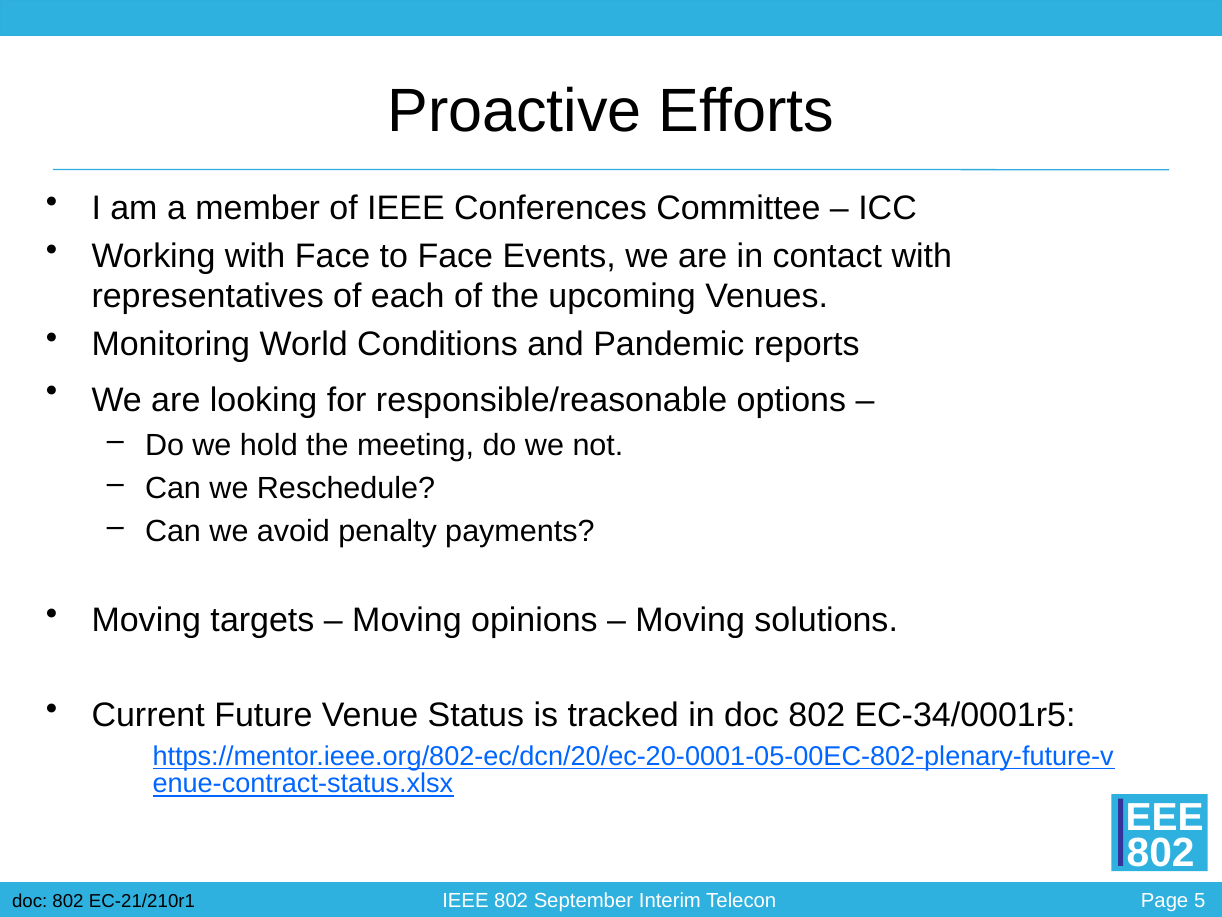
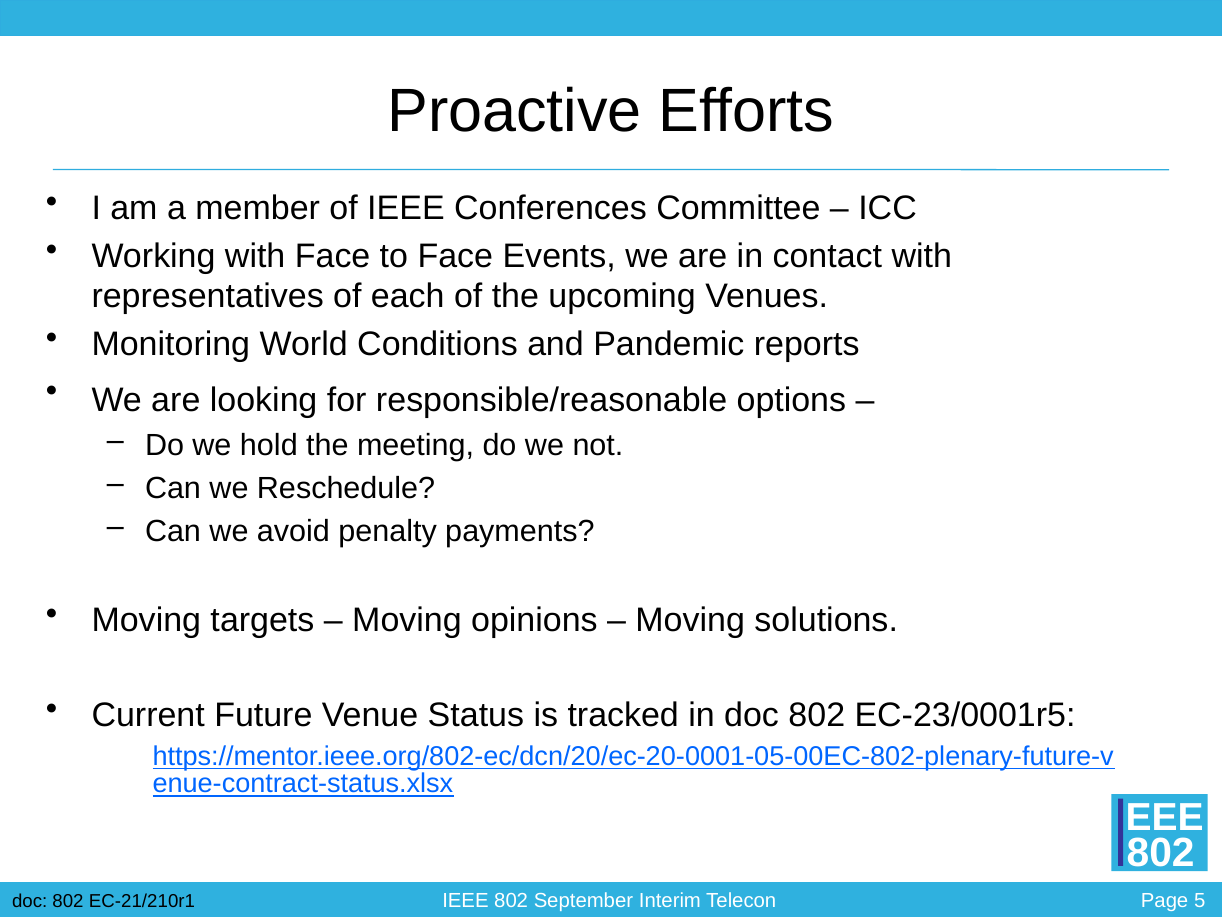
EC-34/0001r5: EC-34/0001r5 -> EC-23/0001r5 (965, 715)
